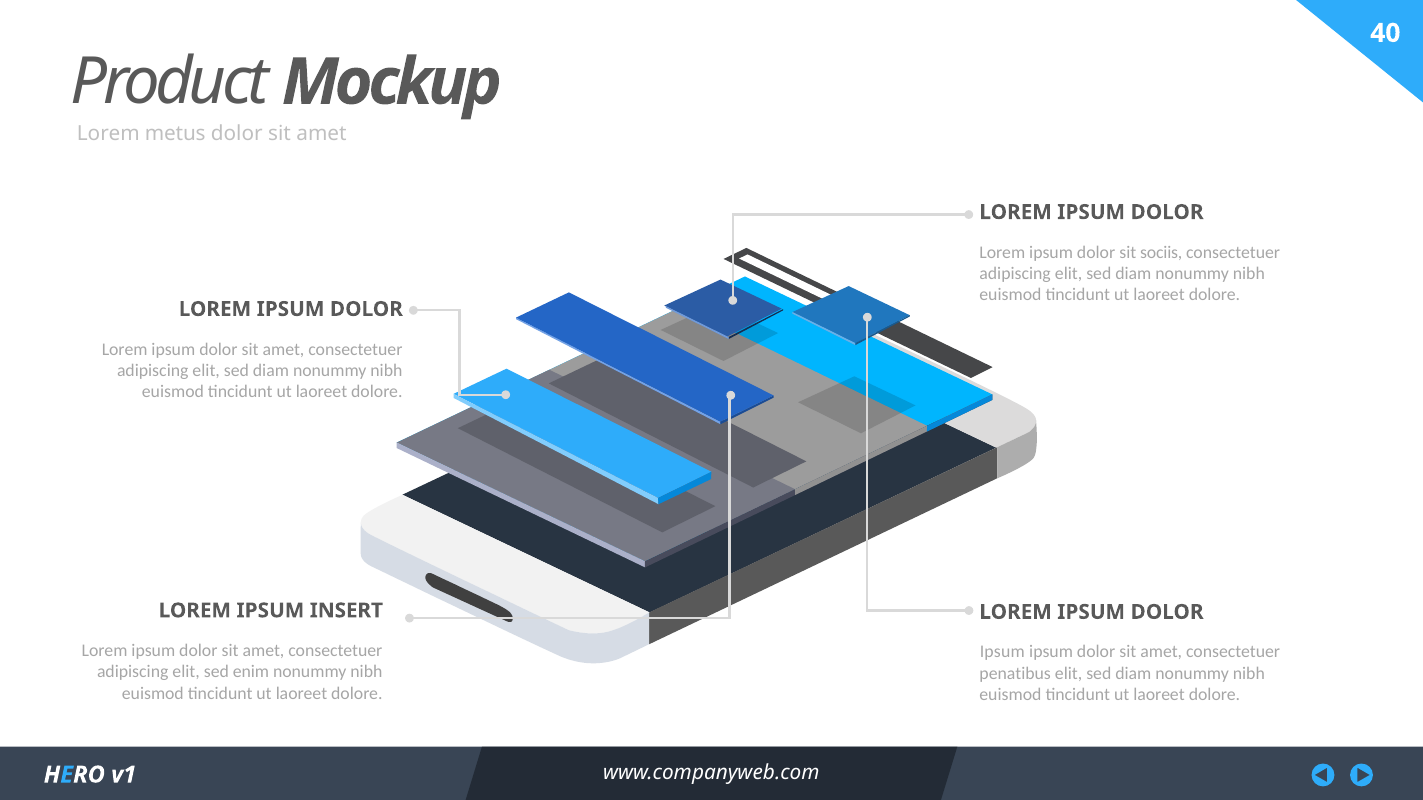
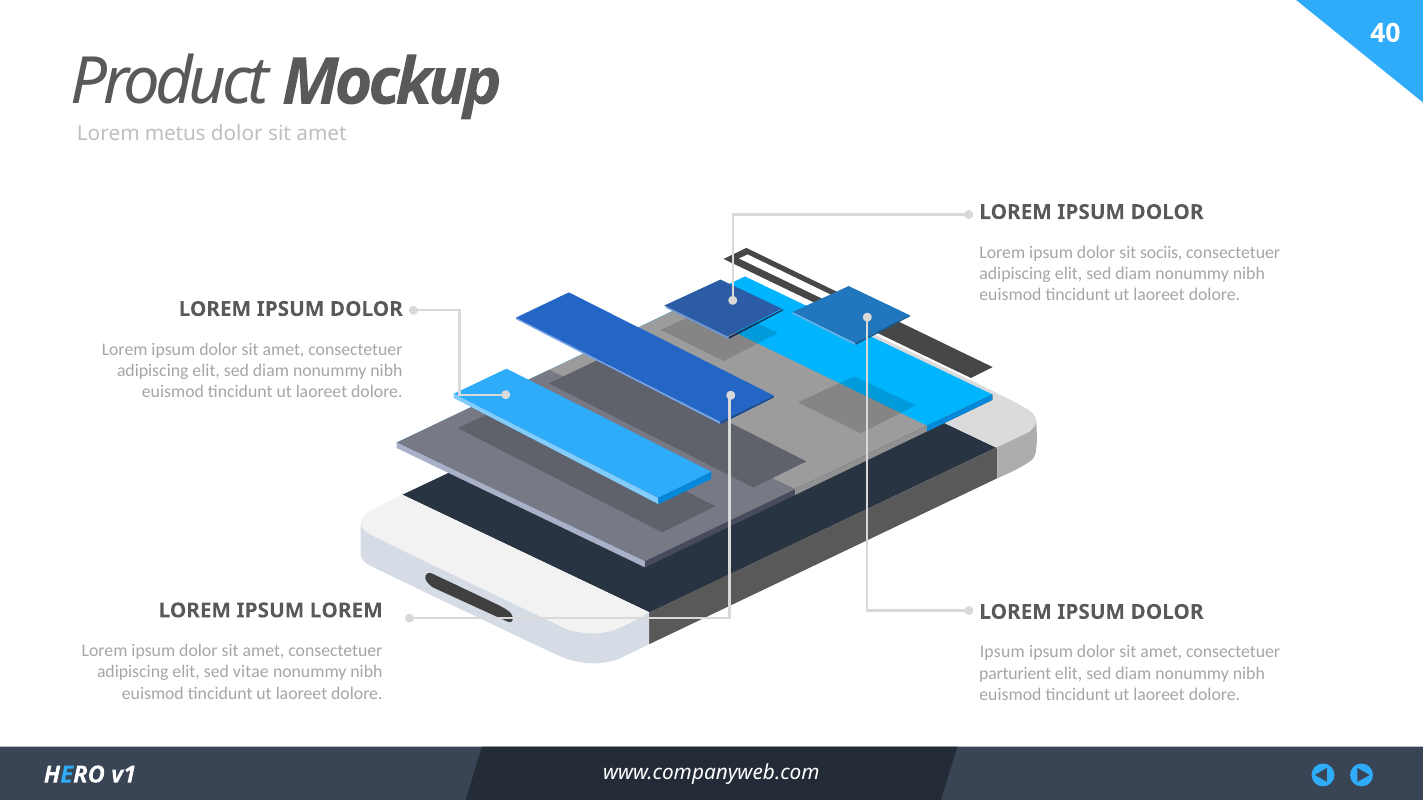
IPSUM INSERT: INSERT -> LOREM (346, 611)
enim: enim -> vitae (251, 672)
penatibus: penatibus -> parturient (1015, 674)
